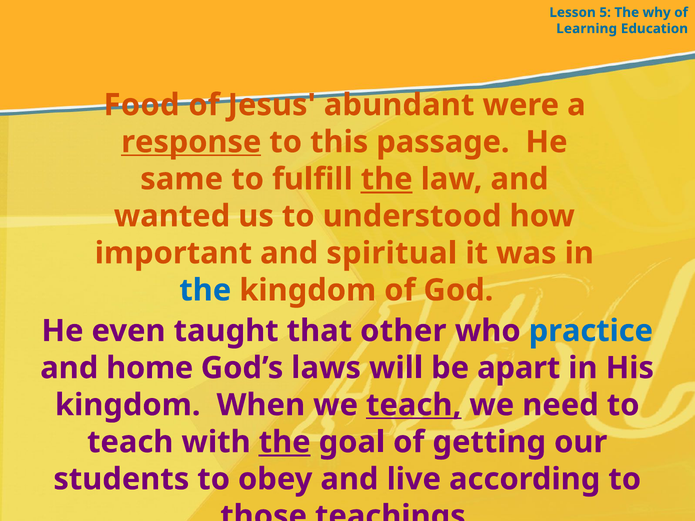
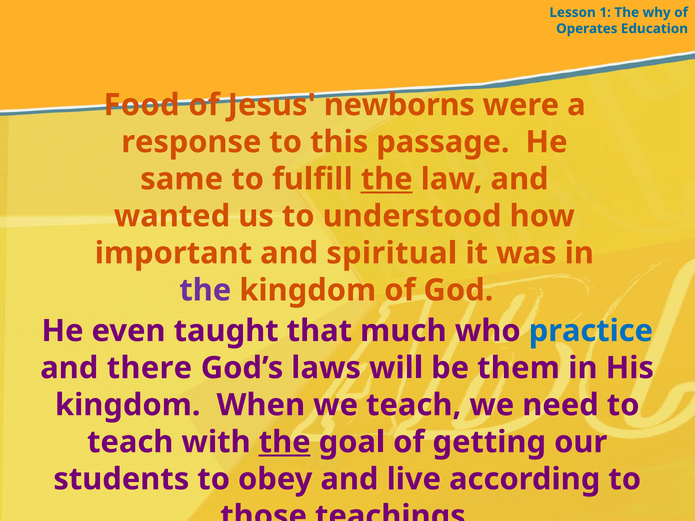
5: 5 -> 1 (605, 12)
Learning: Learning -> Operates (587, 29)
abundant: abundant -> newborns (399, 105)
response underline: present -> none (191, 142)
the colour: blue -> purple (205, 290)
other: other -> much (403, 331)
home: home -> there (149, 368)
apart: apart -> them (518, 368)
teach underline: present -> none (414, 405)
